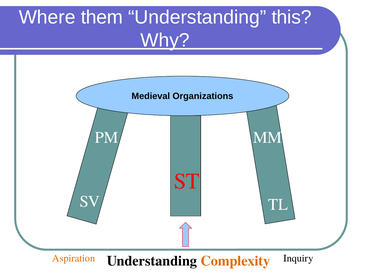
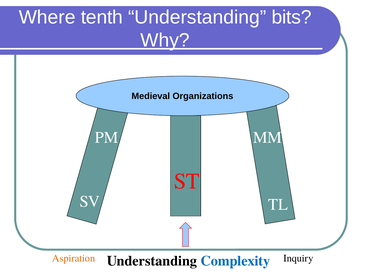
them: them -> tenth (102, 17)
this: this -> bits (292, 17)
Complexity colour: orange -> blue (235, 261)
